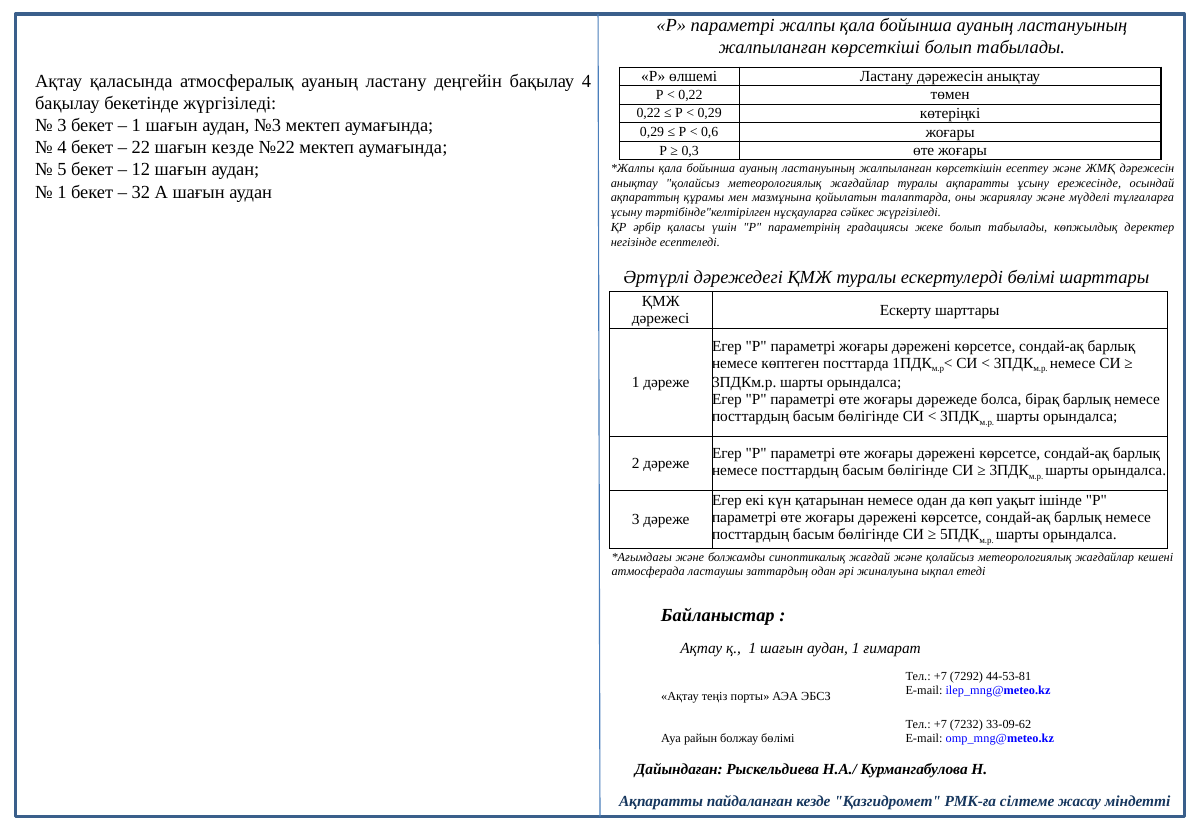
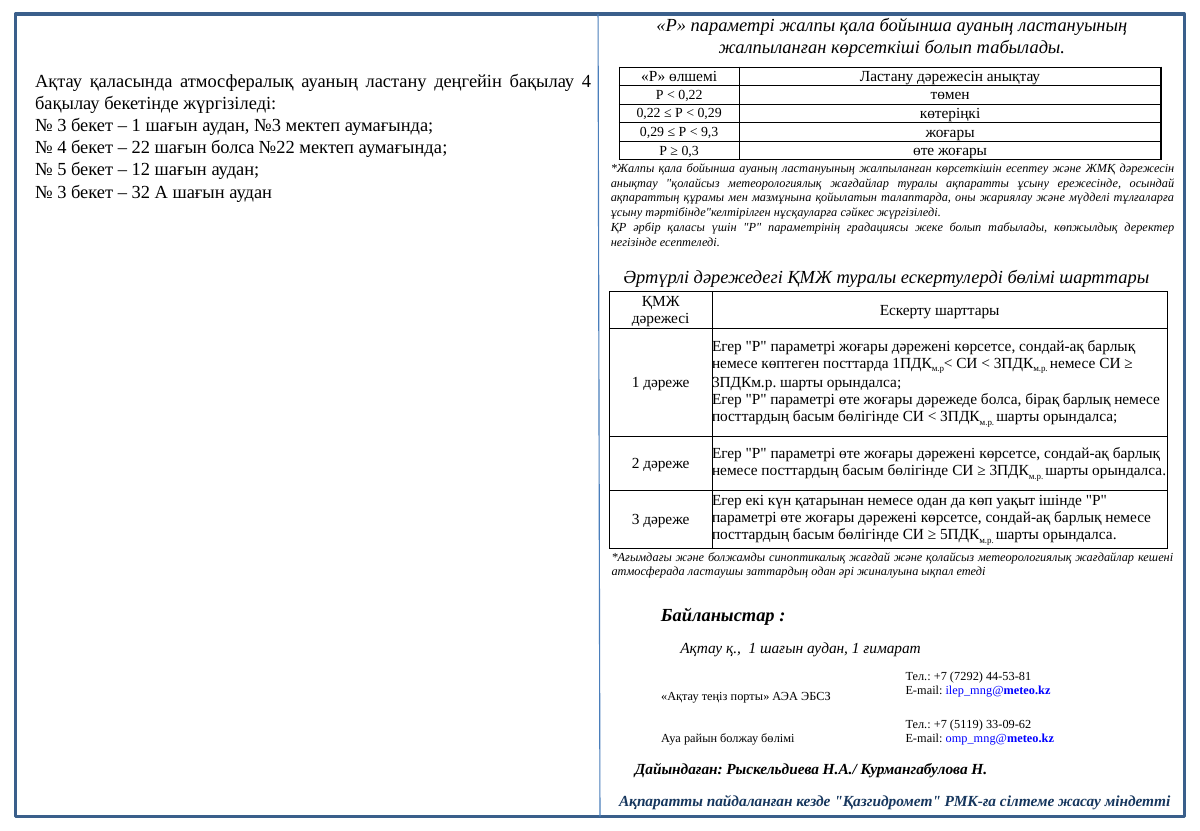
0,6: 0,6 -> 9,3 (710, 132)
шағын кезде: кезде -> болса (233, 148)
1: 1 -> 3 (62, 192)
7232: 7232 -> 5119 (966, 725)
